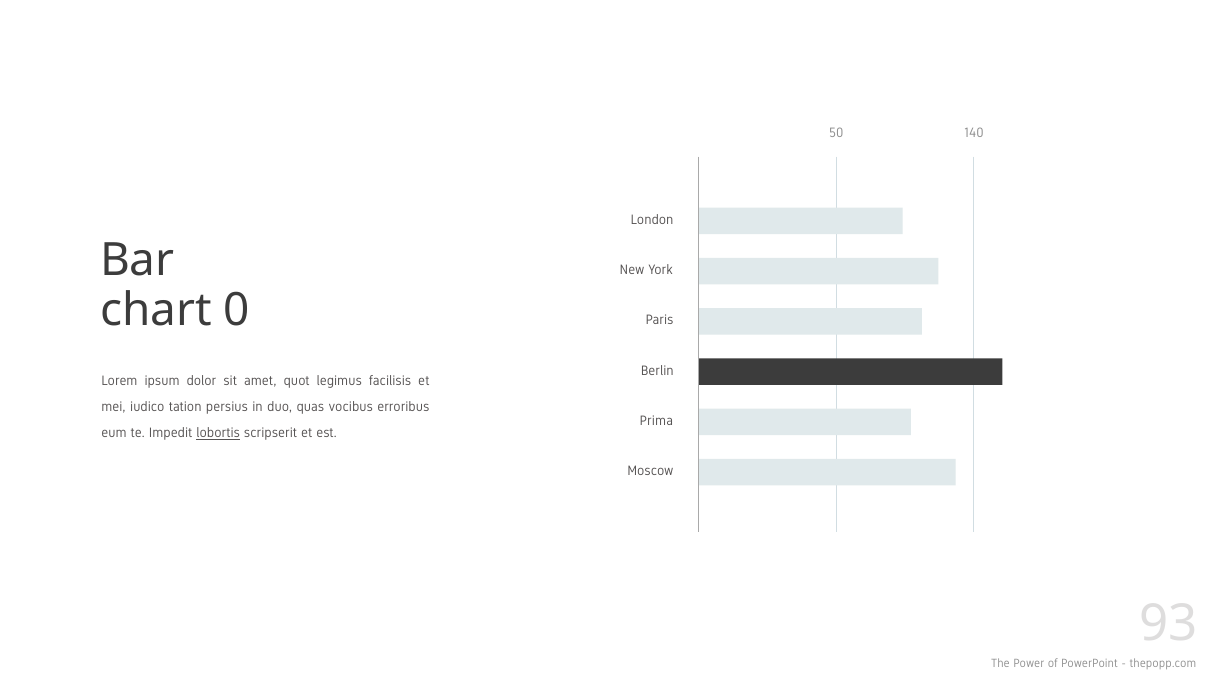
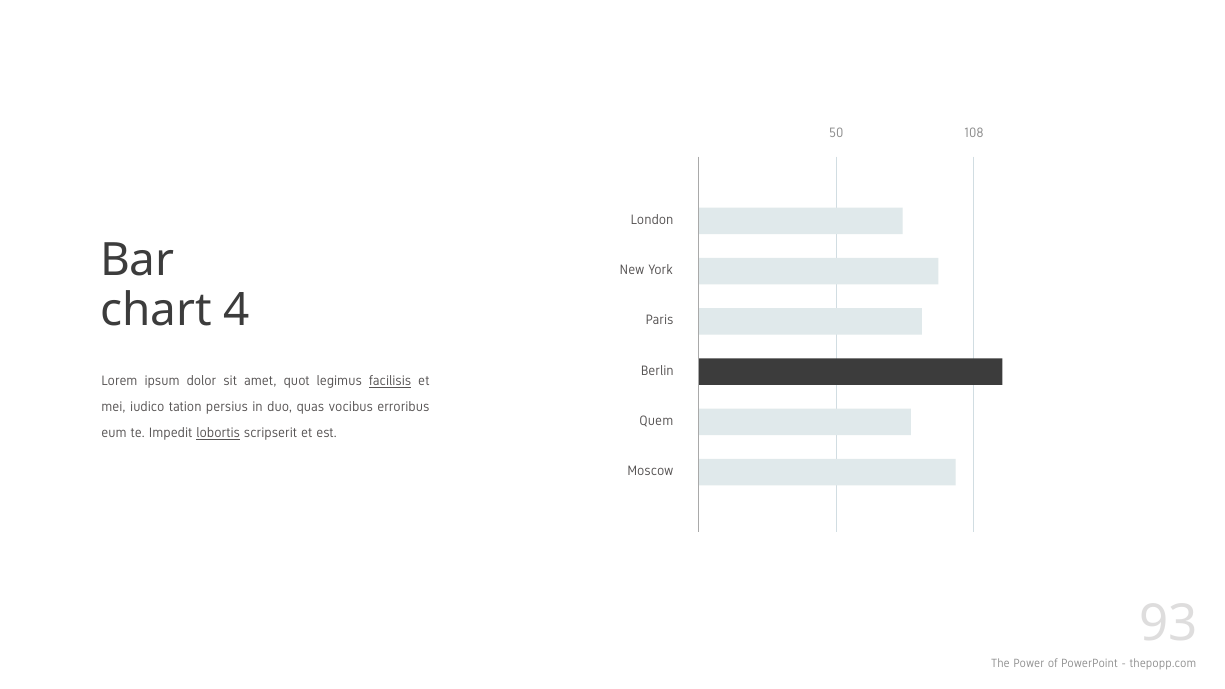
140: 140 -> 108 (974, 133)
0: 0 -> 4 (237, 310)
facilisis underline: none -> present (390, 381)
Prima: Prima -> Quem (656, 421)
